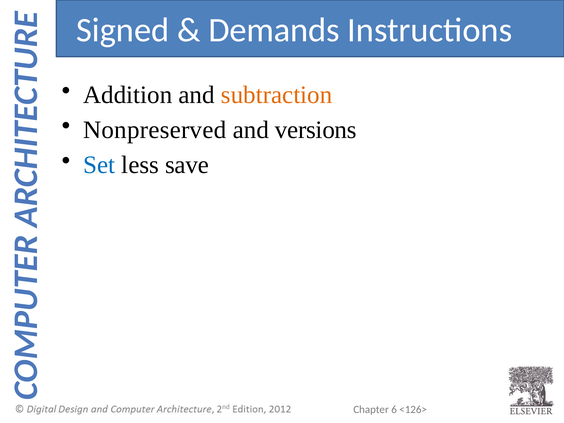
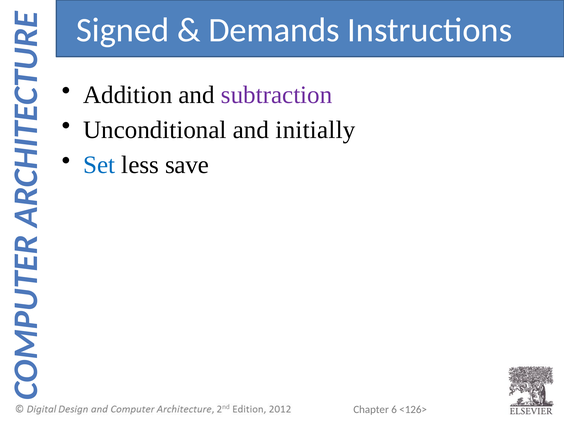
subtraction colour: orange -> purple (277, 95)
Nonpreserved: Nonpreserved -> Unconditional (155, 130)
versions: versions -> initially (316, 130)
